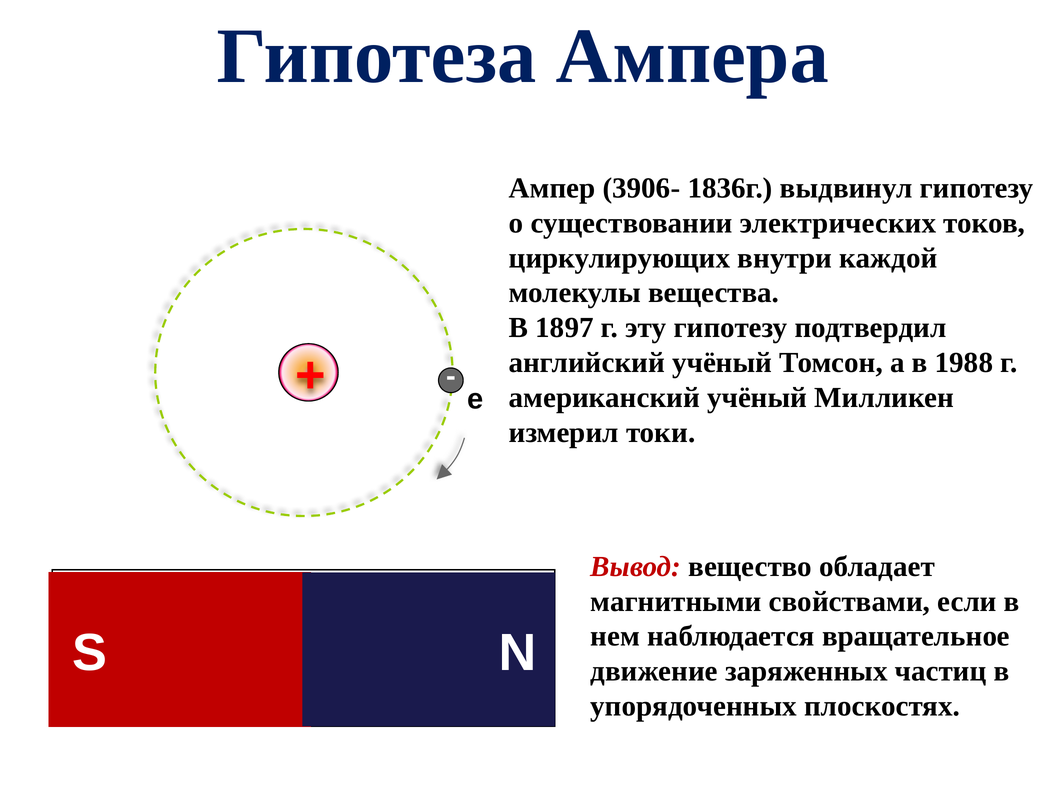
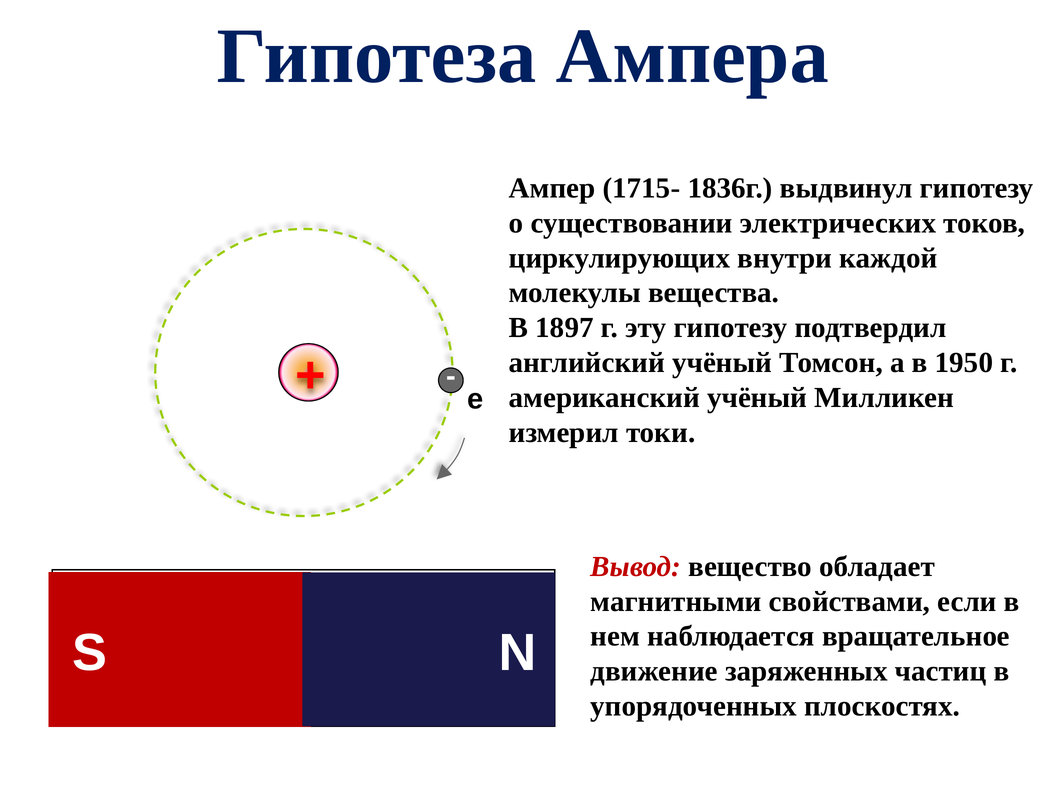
3906-: 3906- -> 1715- (641, 188)
1988: 1988 -> 1950 (964, 362)
